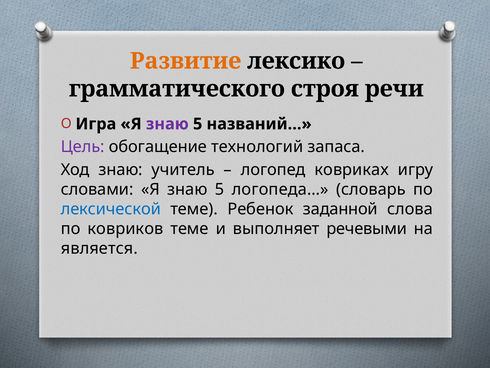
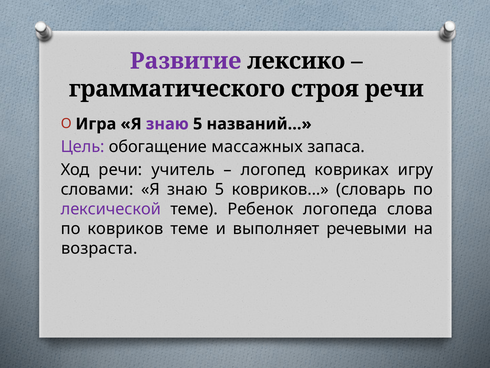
Развитие colour: orange -> purple (186, 61)
технологий: технологий -> массажных (257, 147)
Ход знаю: знаю -> речи (120, 170)
логопеда…: логопеда… -> ковриков… (280, 189)
лексической colour: blue -> purple (111, 209)
заданной: заданной -> логопеда (340, 209)
является: является -> возраста (99, 248)
